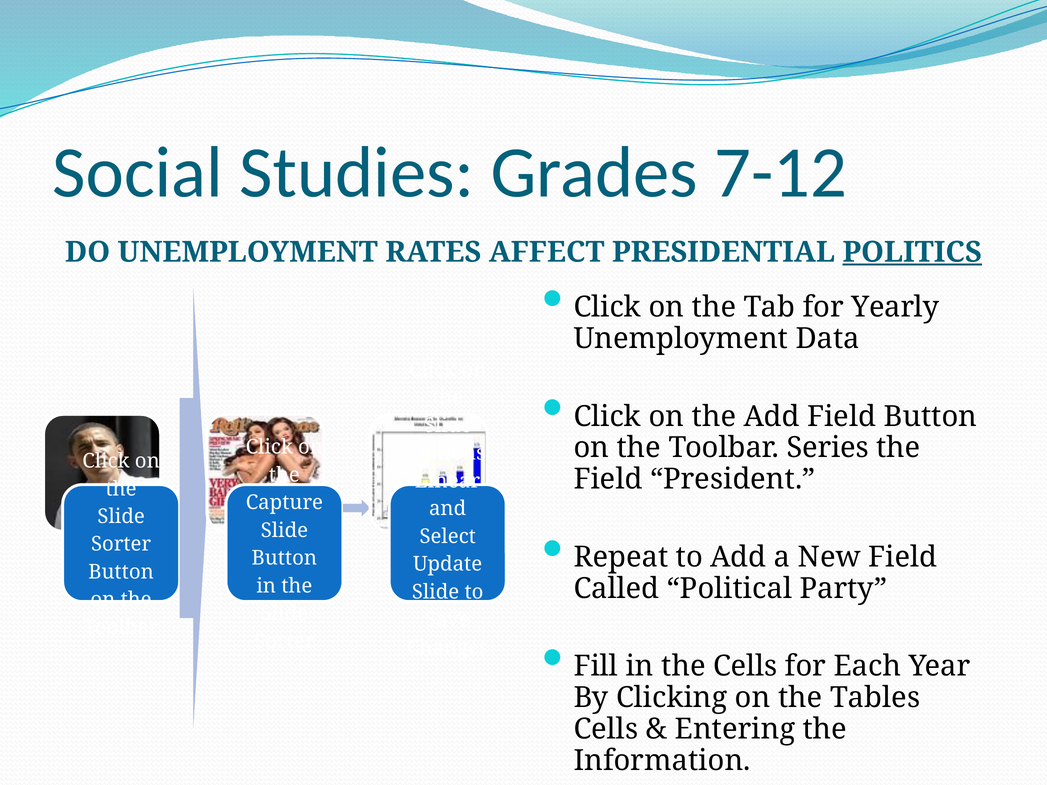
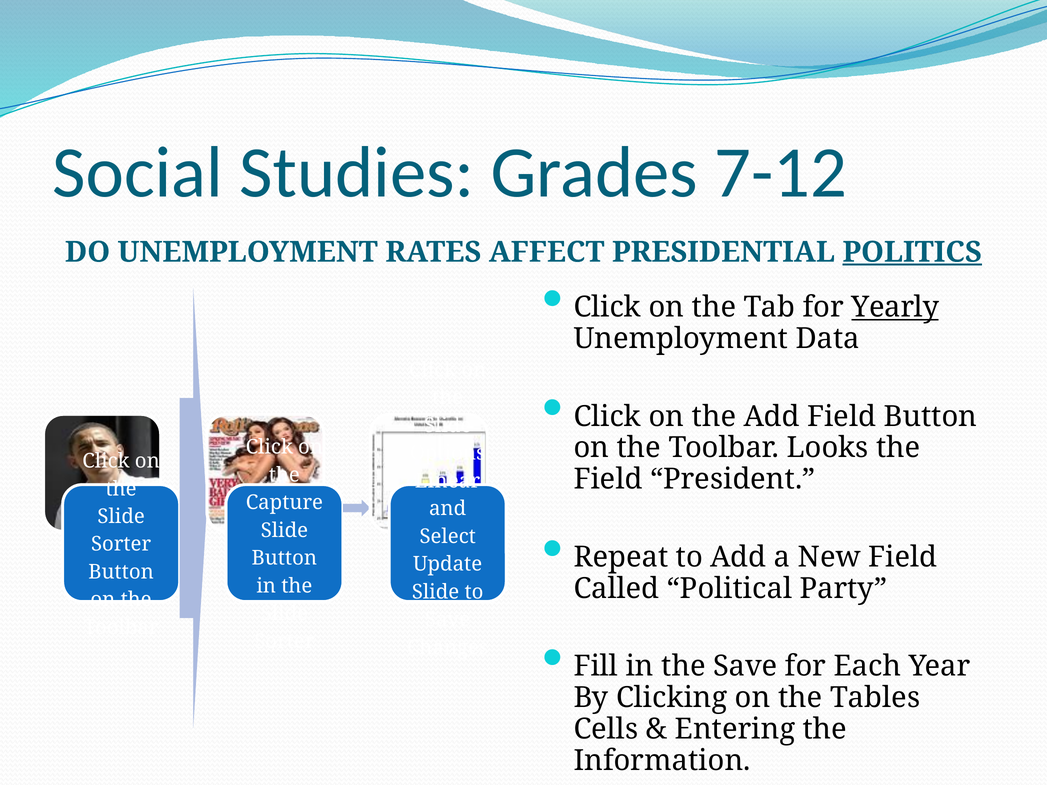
Yearly underline: none -> present (895, 307)
Series: Series -> Looks (828, 448)
the Cells: Cells -> Save (745, 666)
